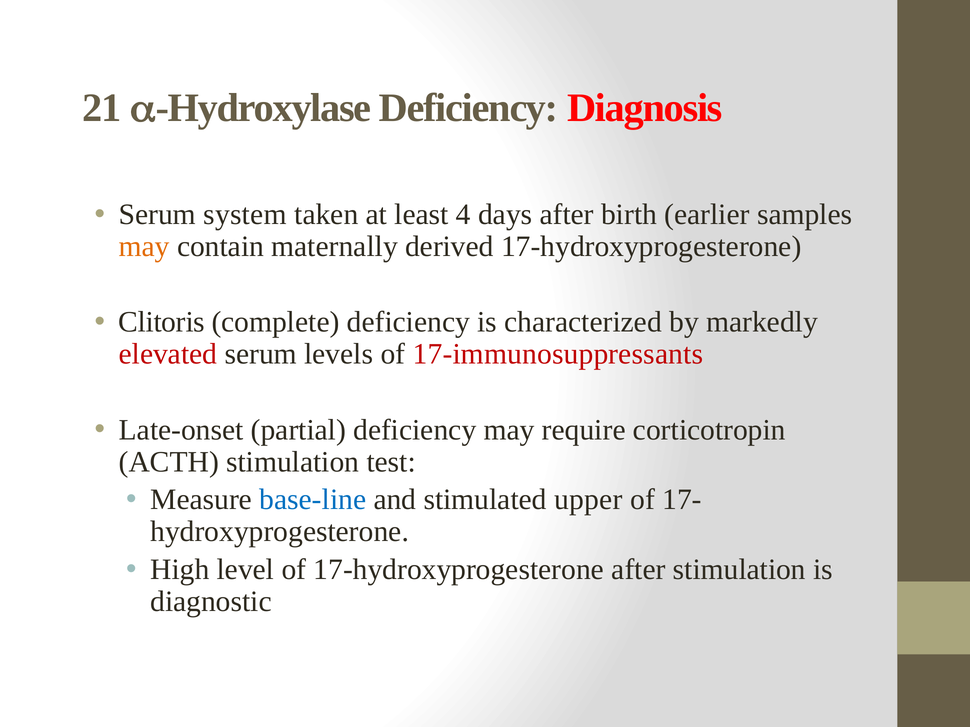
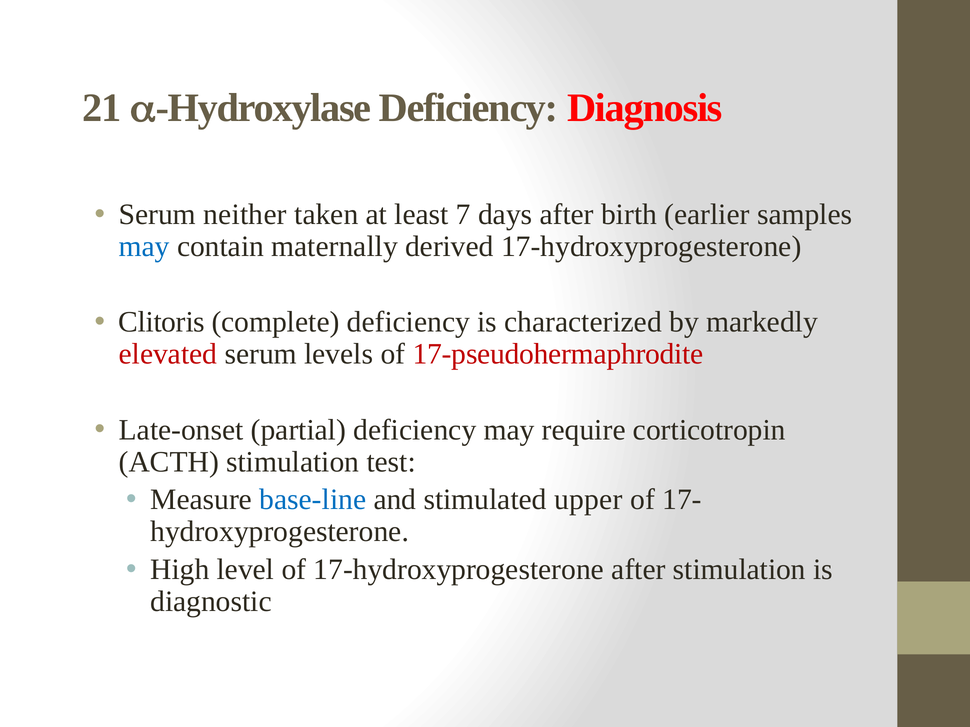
system: system -> neither (245, 215)
4: 4 -> 7 (463, 215)
may colour: orange -> blue (144, 247)
17-immunosuppressants: 17-immunosuppressants -> 17-pseudohermaphrodite (558, 354)
